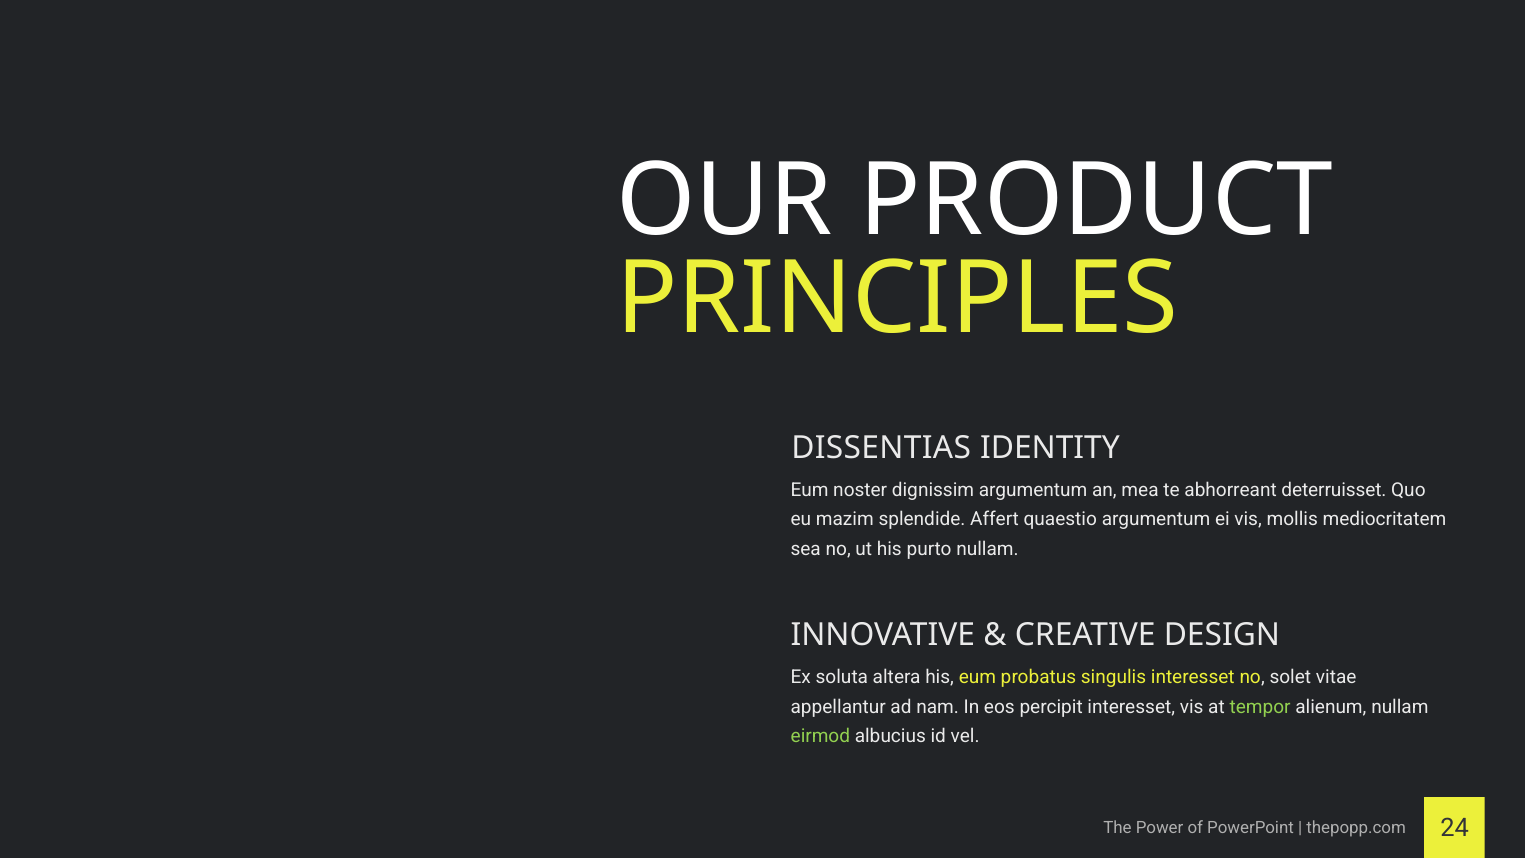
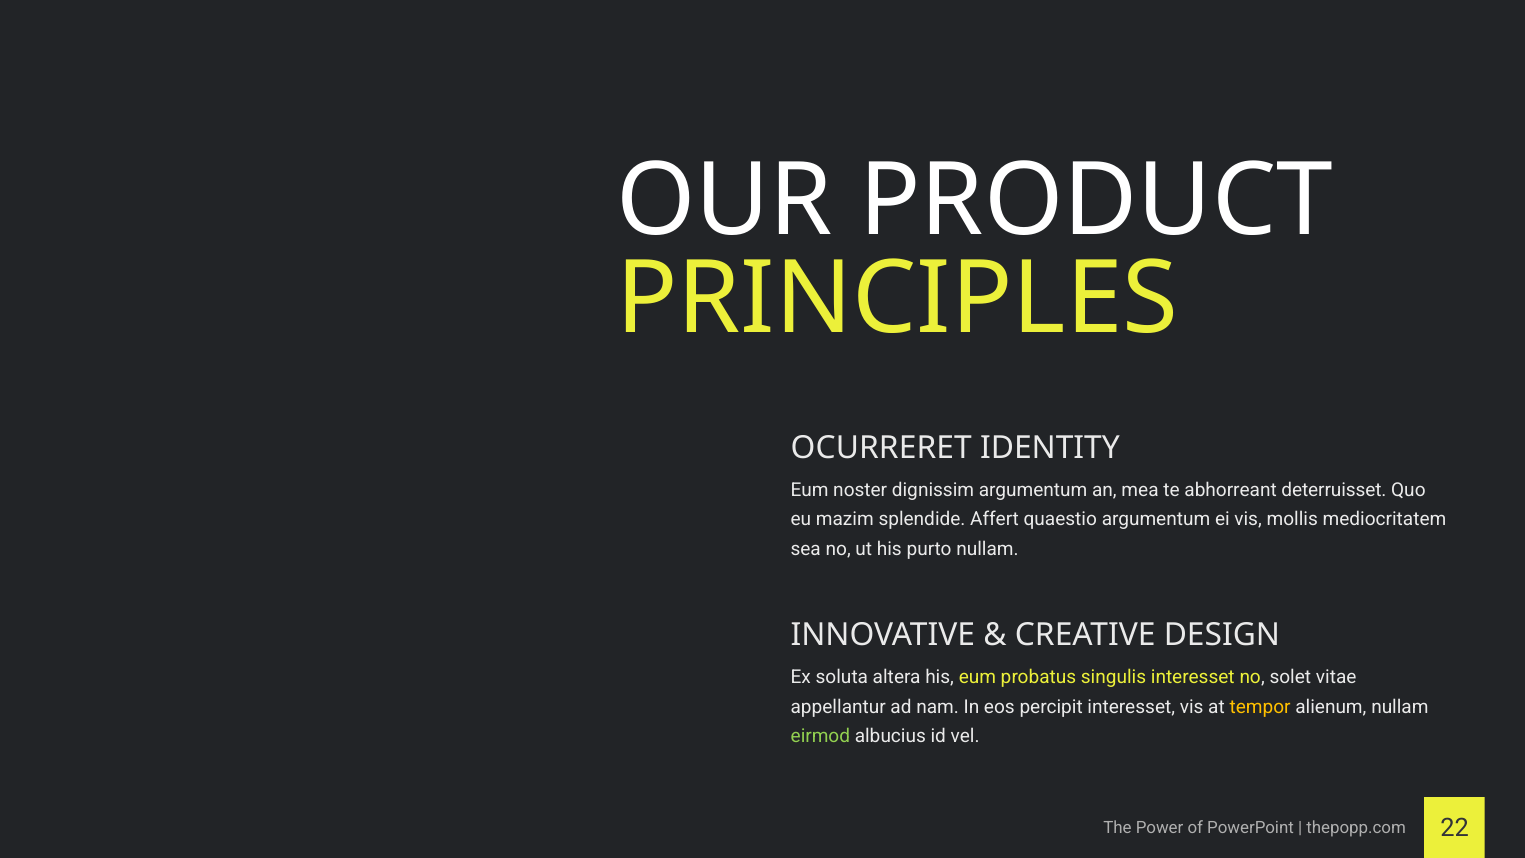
DISSENTIAS: DISSENTIAS -> OCURRERET (881, 448)
tempor colour: light green -> yellow (1260, 707)
24: 24 -> 22 (1455, 828)
